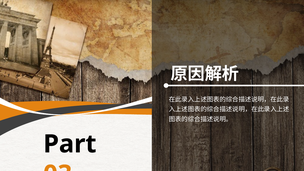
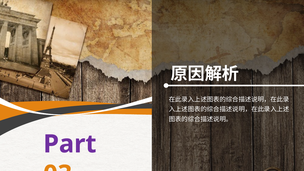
Part colour: black -> purple (70, 144)
